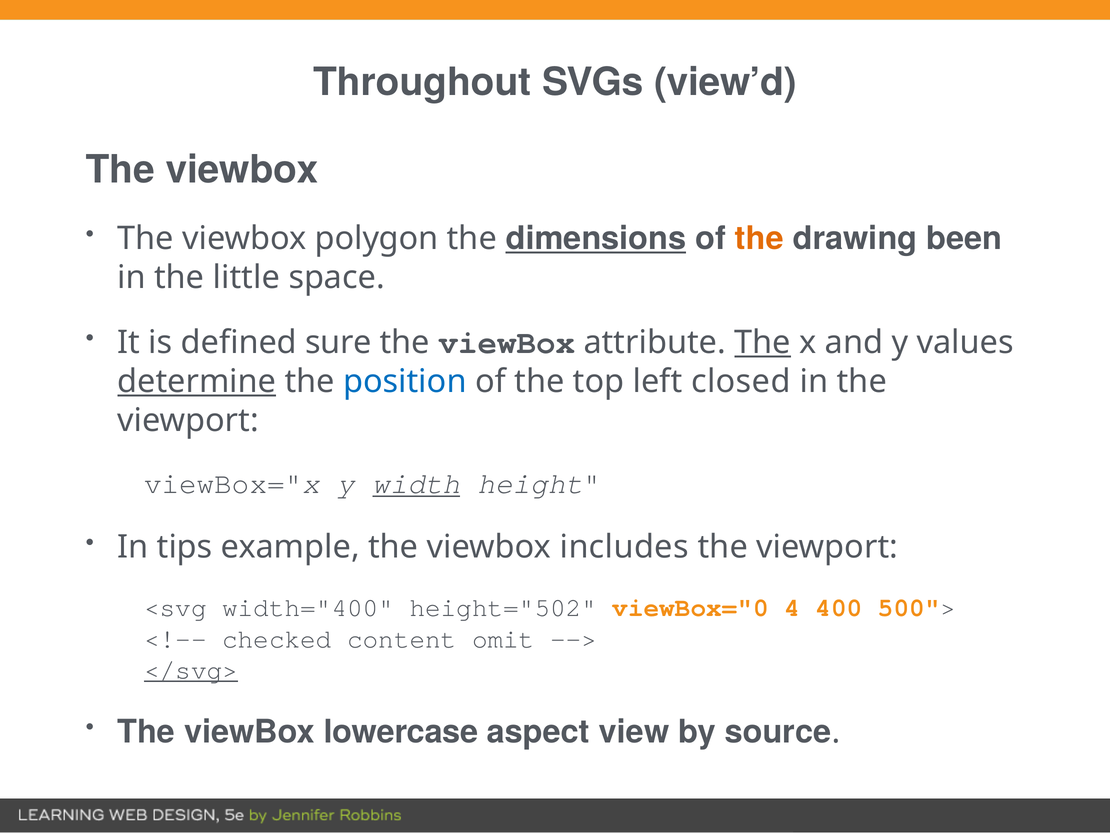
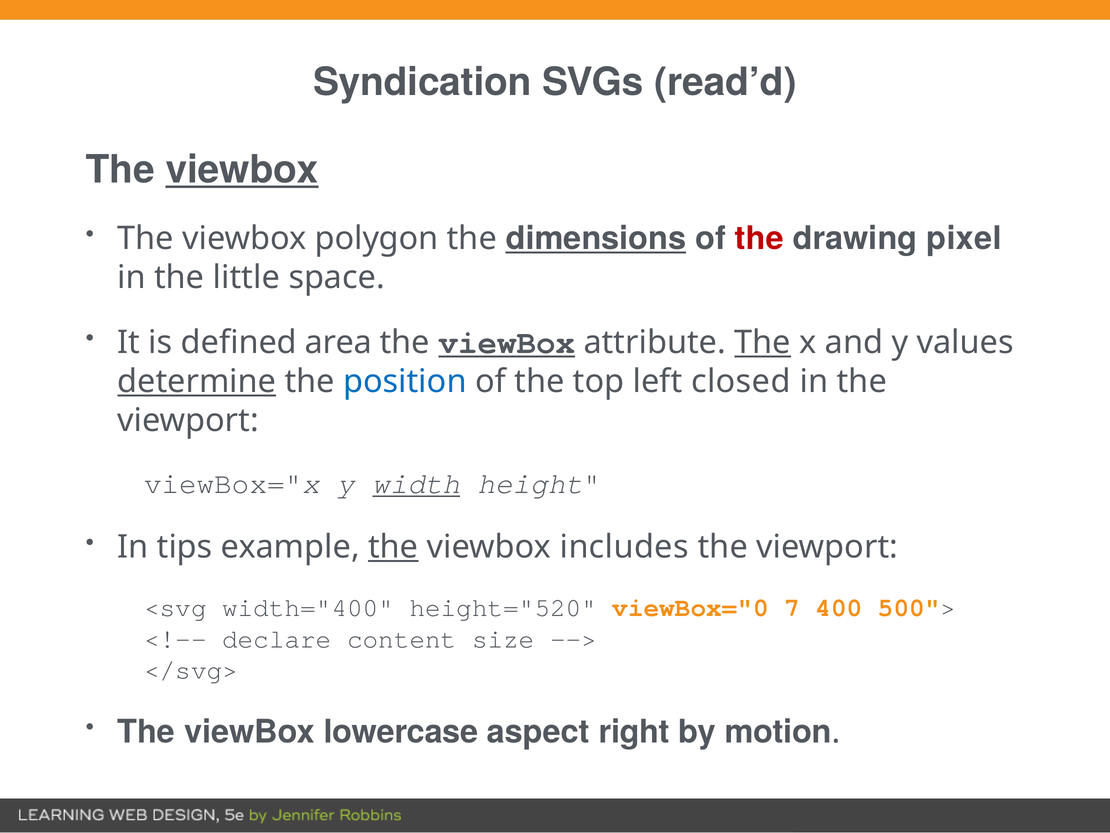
Throughout: Throughout -> Syndication (422, 82)
view’d: view’d -> read’d (725, 82)
viewbox underline: none -> present (242, 170)
the colour: orange -> red (759, 238)
been: been -> pixel (964, 238)
sure: sure -> area (338, 342)
viewBox underline: none -> present (507, 342)
the underline: none -> present (393, 547)
height="502: height="502 -> height="520 (503, 607)
4: 4 -> 7 (792, 607)
checked: checked -> declare (277, 639)
omit: omit -> size (503, 639)
</svg> underline: present -> none (191, 670)
view: view -> right (634, 731)
source: source -> motion (778, 731)
